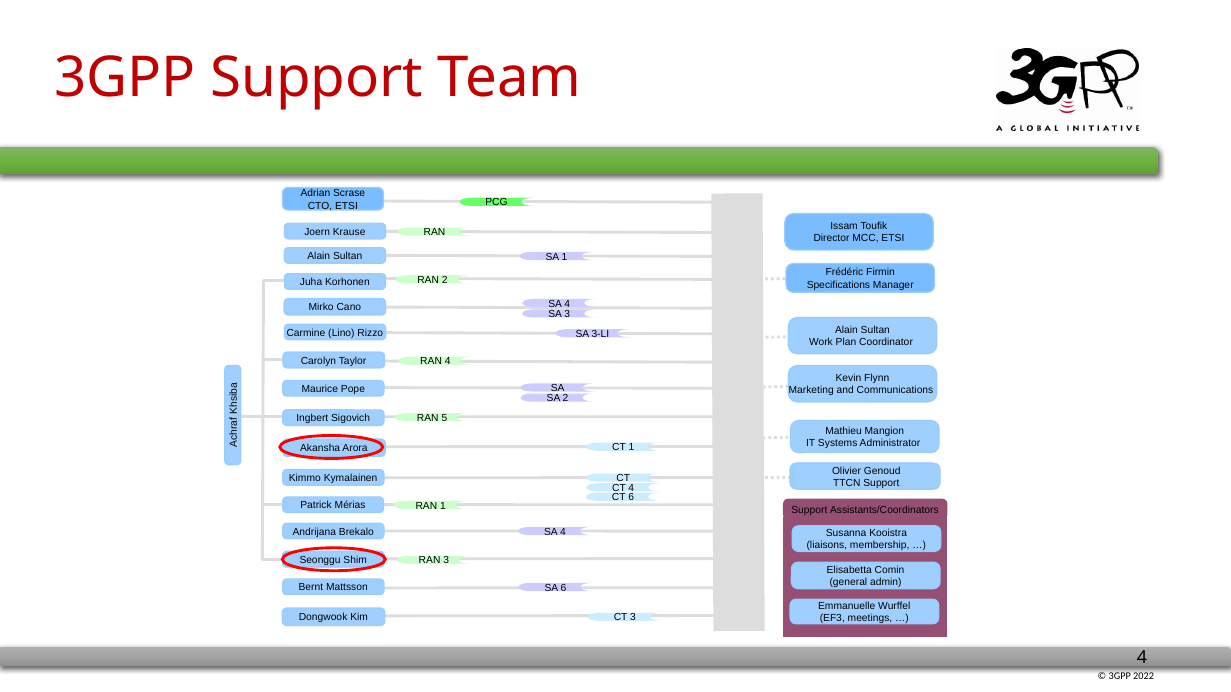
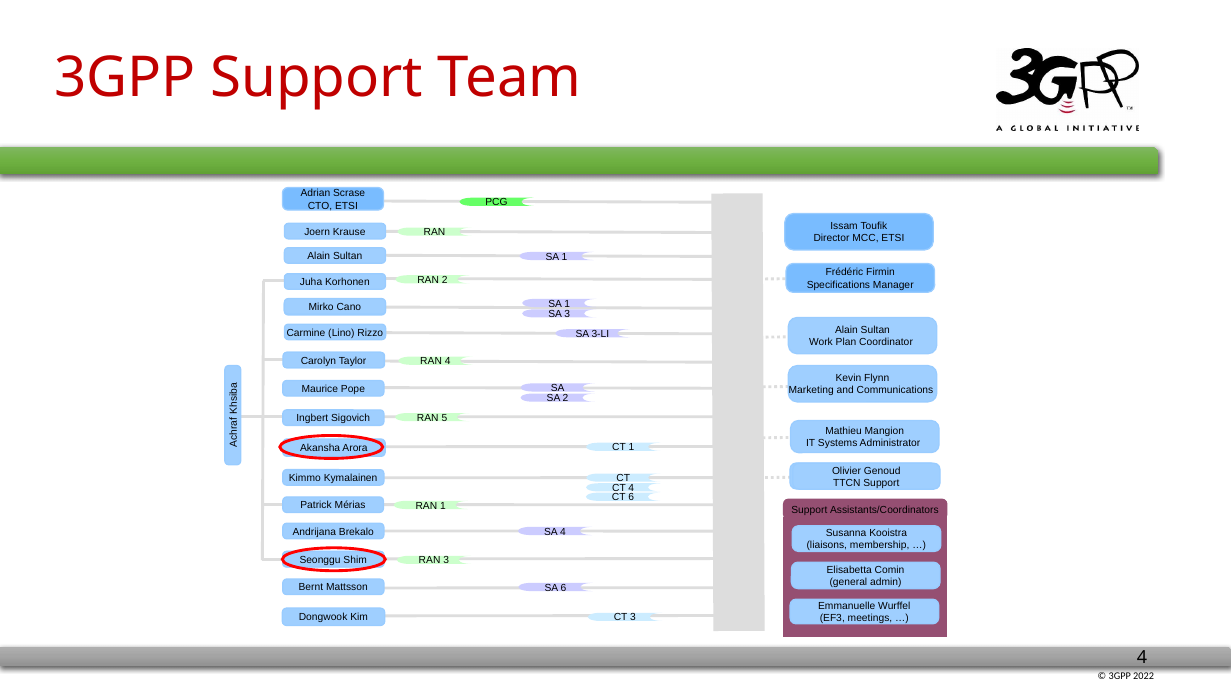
4: 4 -> 1 (567, 304)
